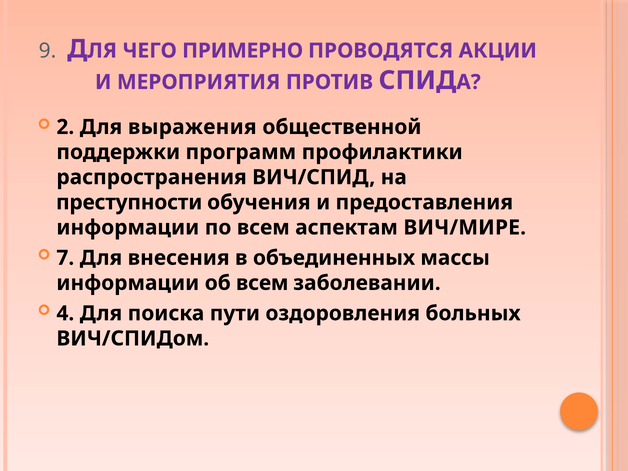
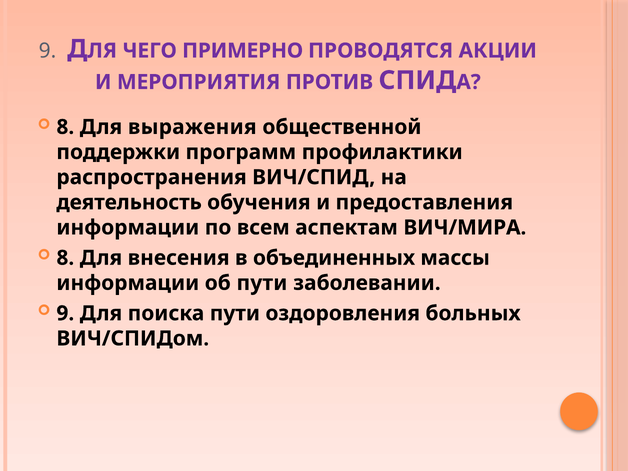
2: 2 -> 8 (65, 127)
преступности: преступности -> деятельность (129, 202)
ВИЧ/МИРЕ: ВИЧ/МИРЕ -> ВИЧ/МИРА (465, 228)
7: 7 -> 8 (65, 258)
об всем: всем -> пути (262, 283)
4: 4 -> 9 (65, 313)
